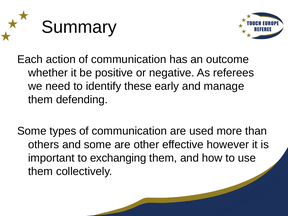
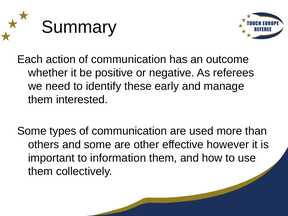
defending: defending -> interested (82, 100)
exchanging: exchanging -> information (118, 158)
